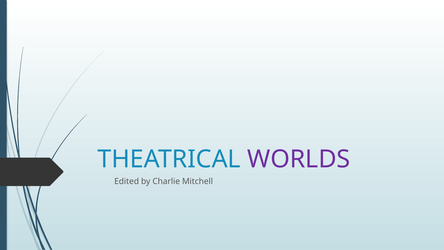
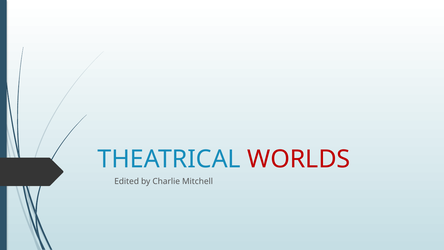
WORLDS colour: purple -> red (299, 159)
